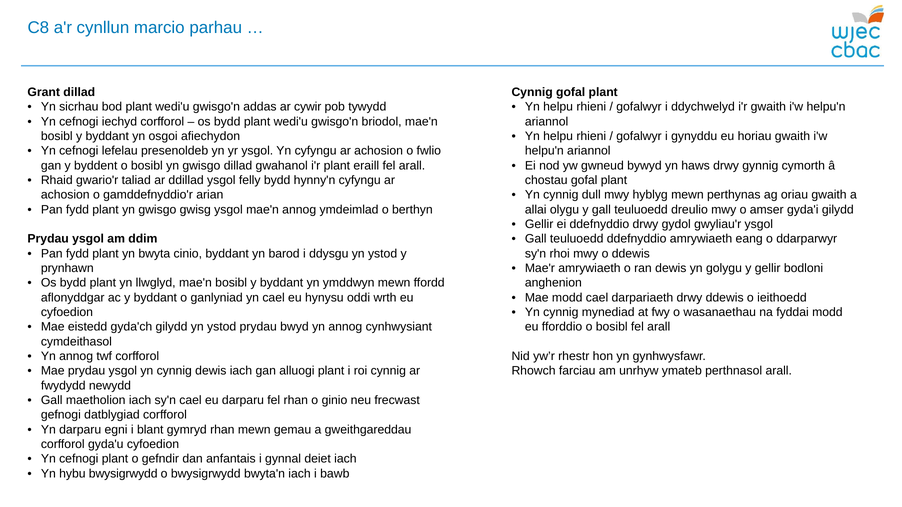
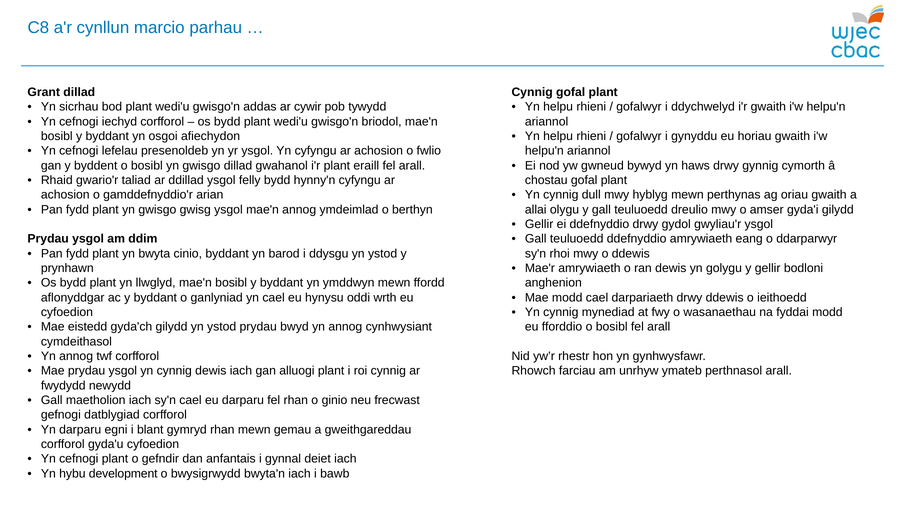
hybu bwysigrwydd: bwysigrwydd -> development (123, 474)
